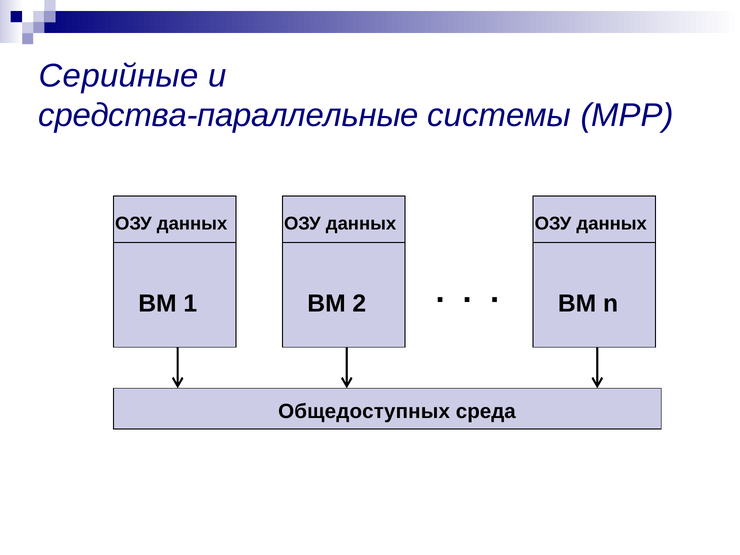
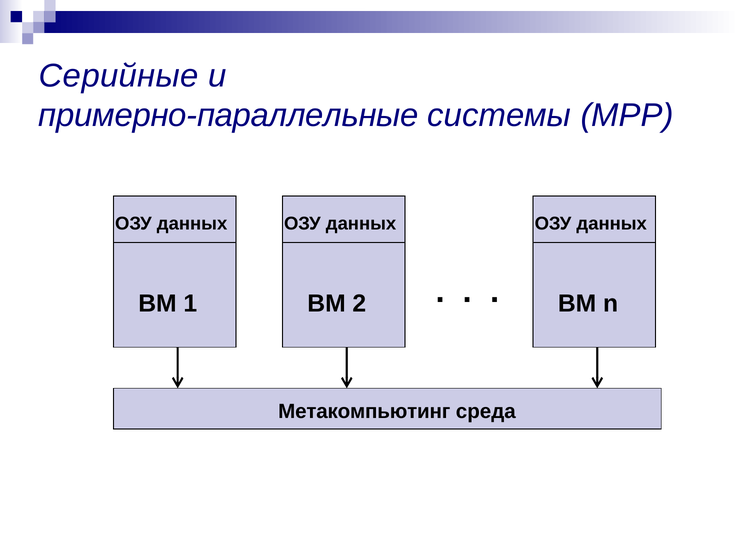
средства-параллельные: средства-параллельные -> примерно-параллельные (229, 115)
Общедоступных: Общедоступных -> Метакомпьютинг (364, 411)
